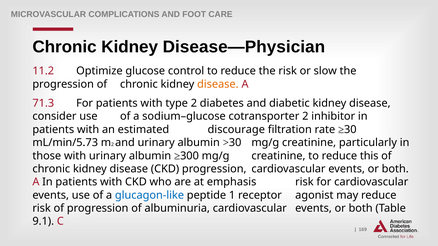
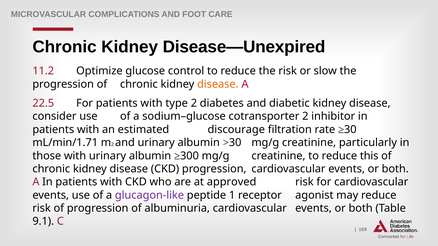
Disease—Physician: Disease—Physician -> Disease—Unexpired (244, 47)
71.3: 71.3 -> 22.5 (43, 103)
mL/min/5.73: mL/min/5.73 -> mL/min/1.71 (65, 143)
emphasis: emphasis -> approved (232, 182)
glucagon-like colour: blue -> purple (150, 195)
